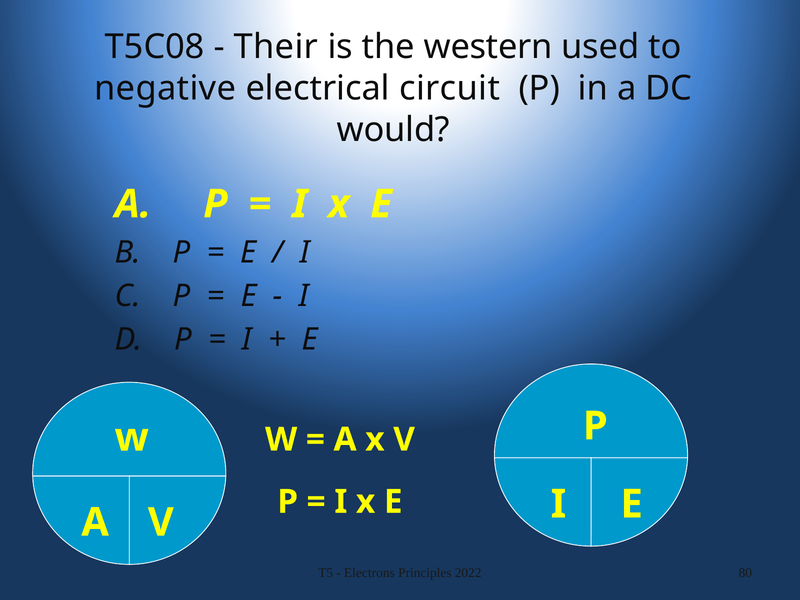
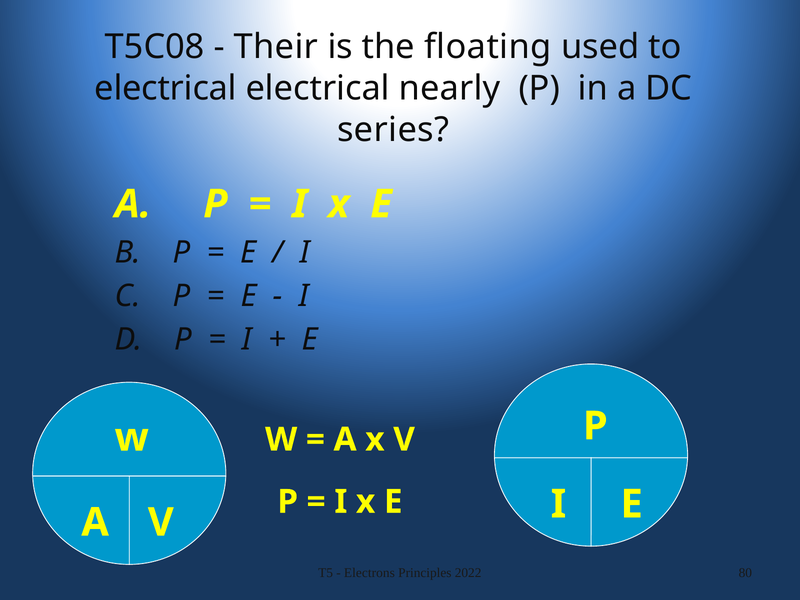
western: western -> floating (488, 47)
negative: negative -> electrical (166, 88)
circuit: circuit -> nearly (450, 88)
would: would -> series (393, 130)
